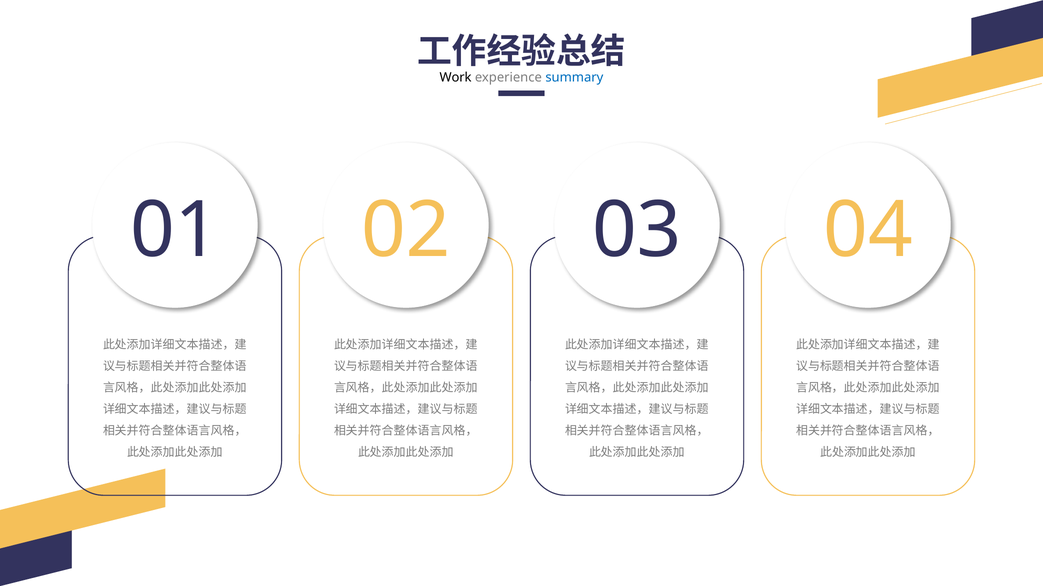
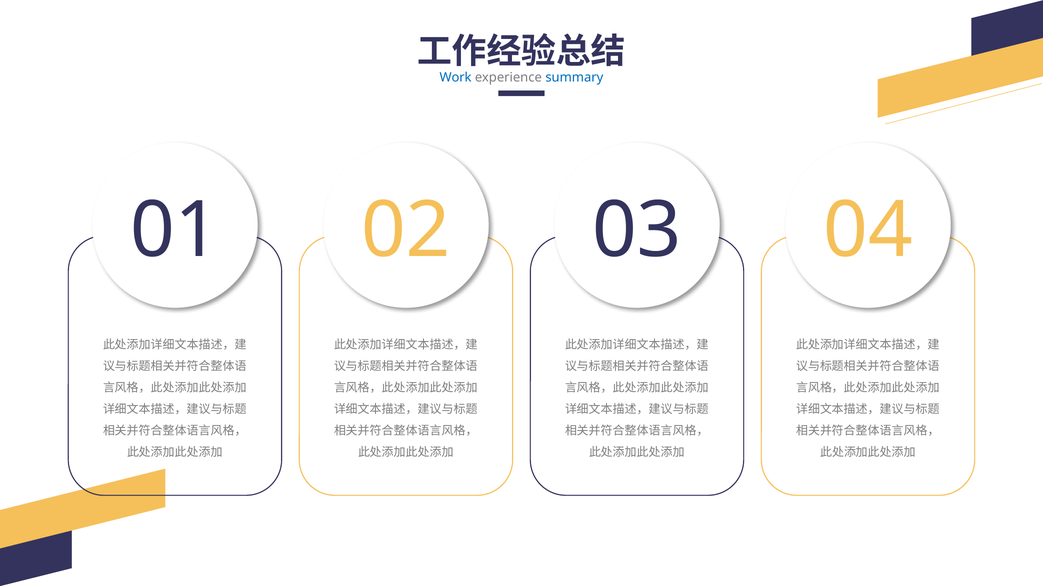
Work colour: black -> blue (456, 77)
